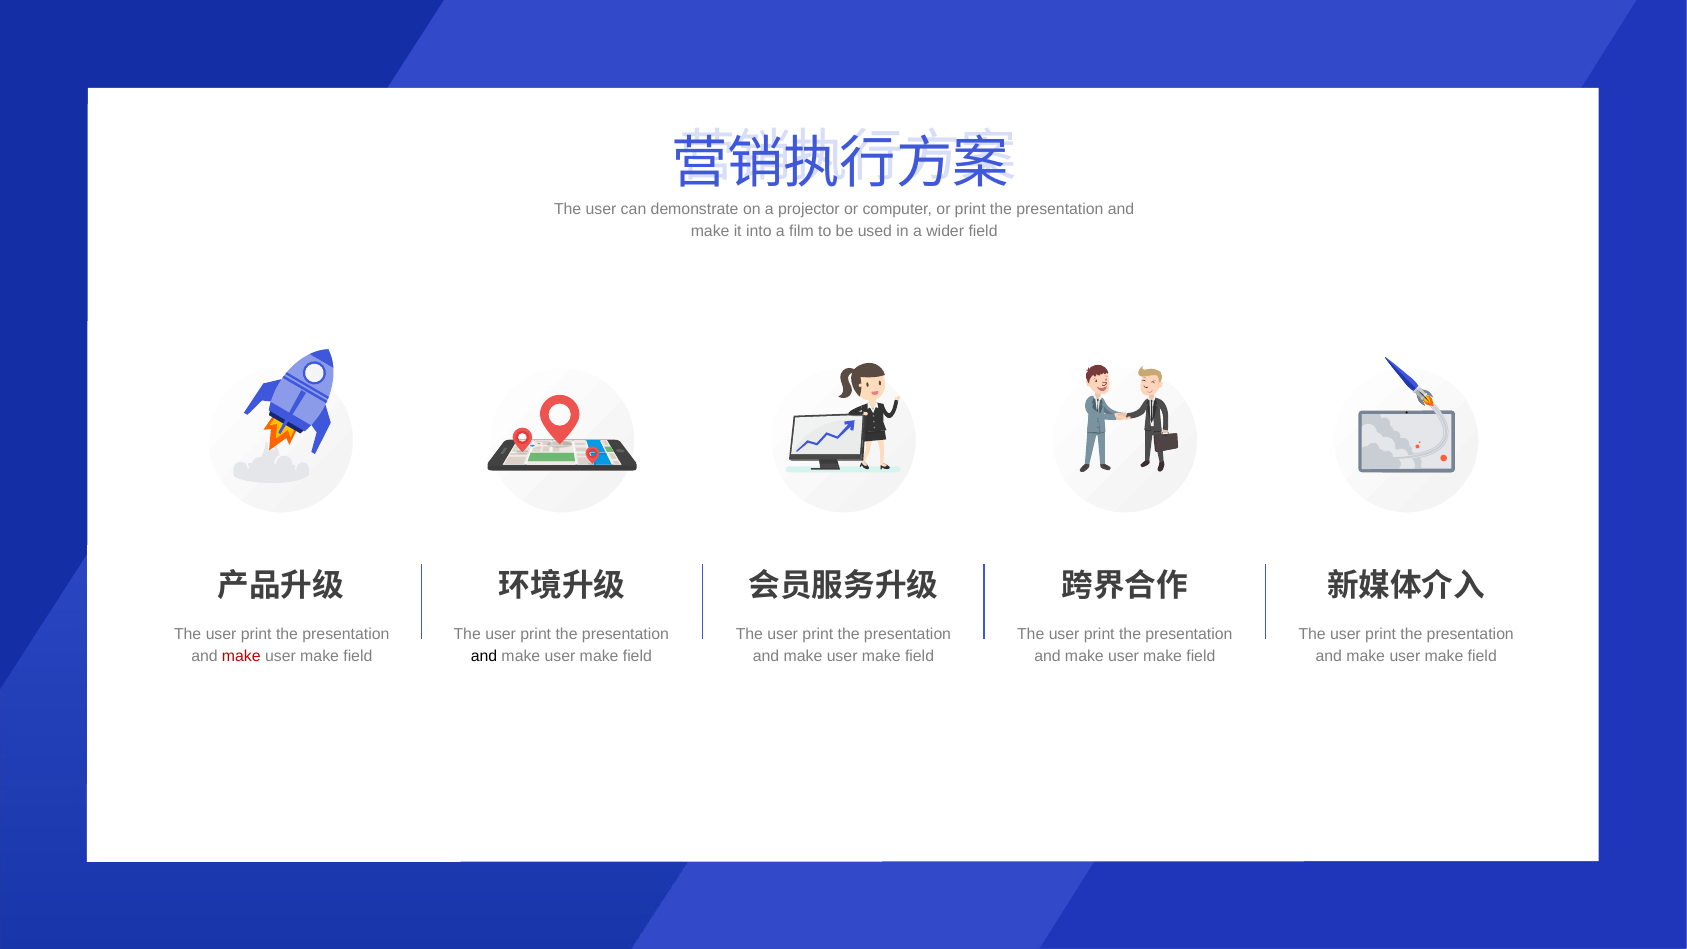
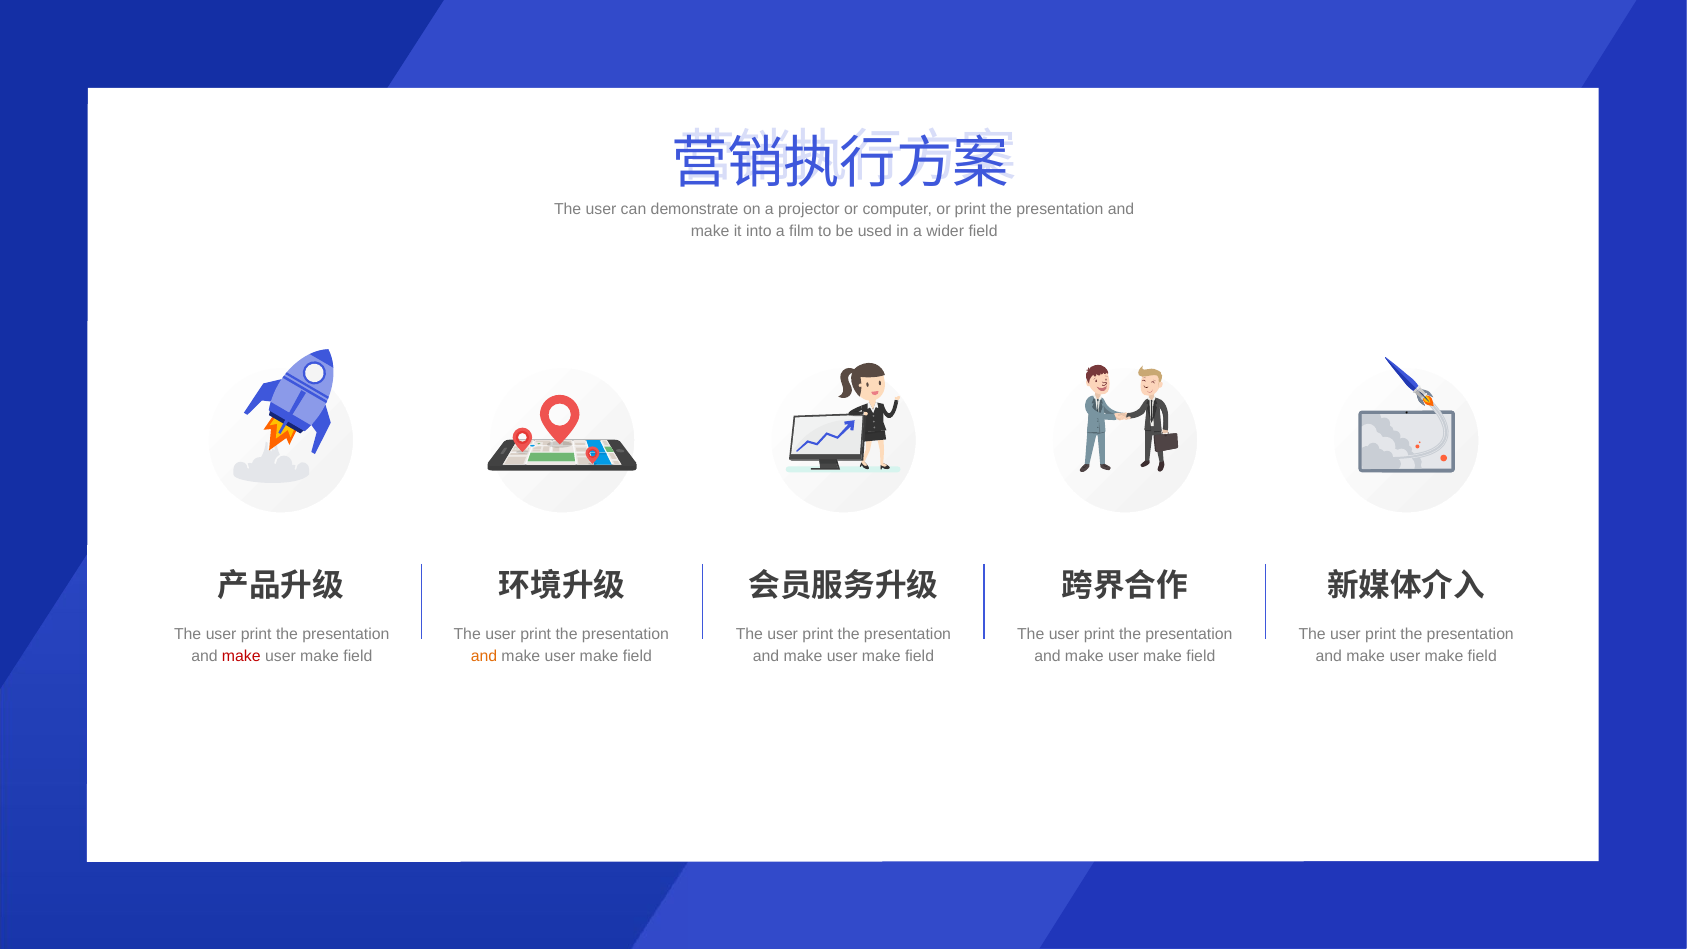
and colour: black -> orange (484, 656)
